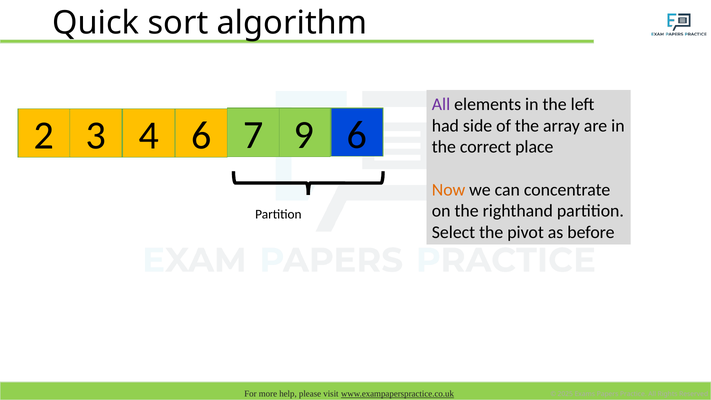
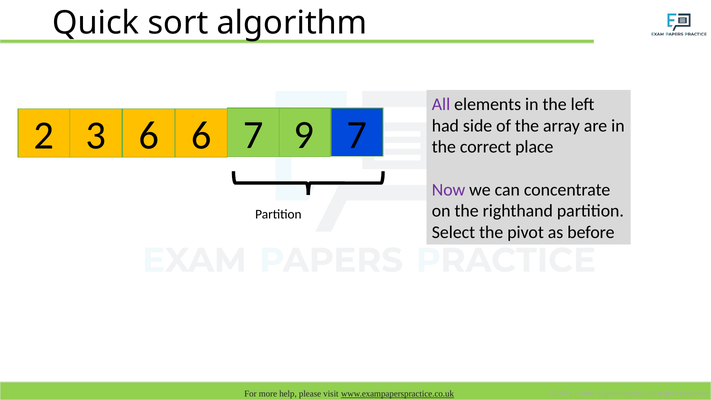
7 6: 6 -> 7 (357, 135)
2 4: 4 -> 6 (149, 136)
Now colour: orange -> purple (449, 190)
